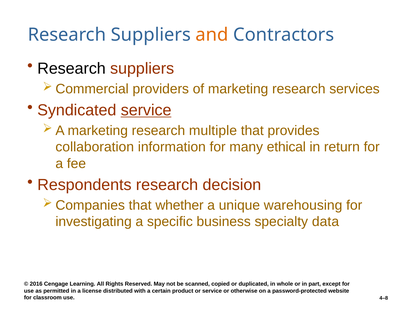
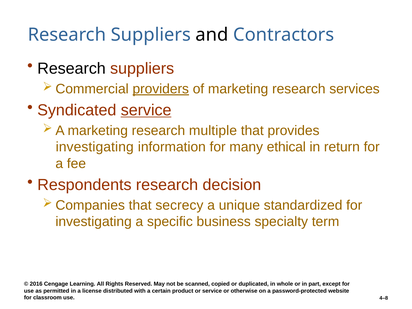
and colour: orange -> black (212, 35)
providers underline: none -> present (161, 89)
collaboration: collaboration -> investigating (95, 147)
whether: whether -> secrecy (179, 205)
warehousing: warehousing -> standardized (303, 205)
data: data -> term (326, 222)
